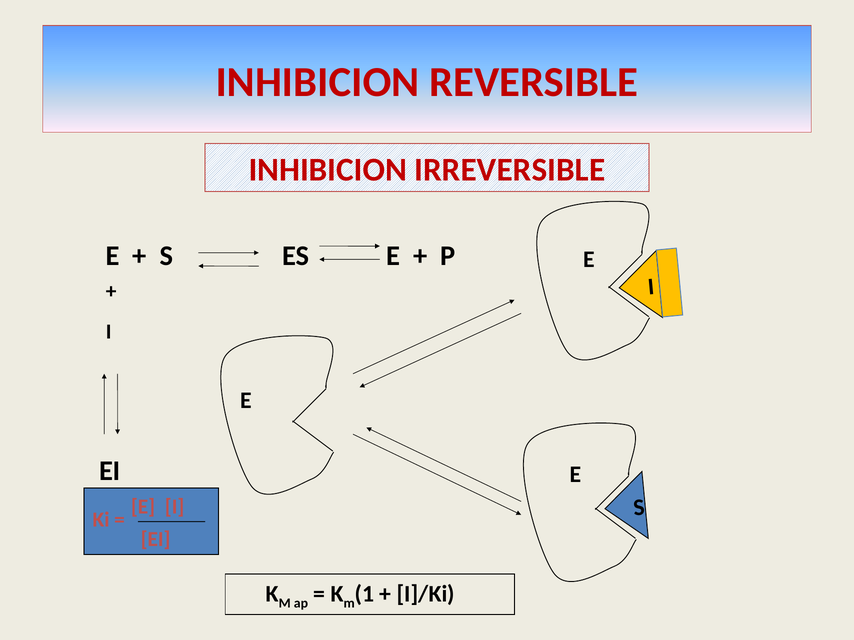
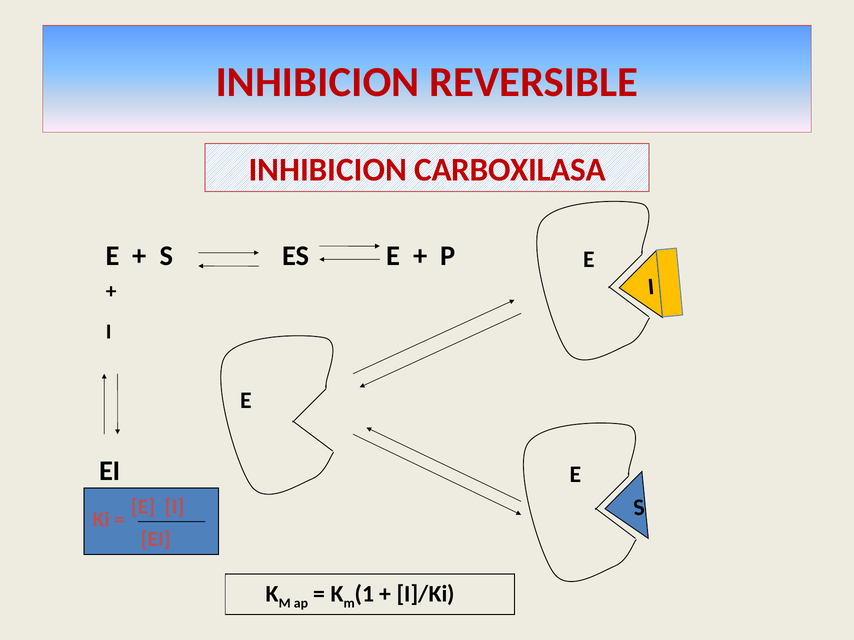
IRREVERSIBLE: IRREVERSIBLE -> CARBOXILASA (510, 170)
